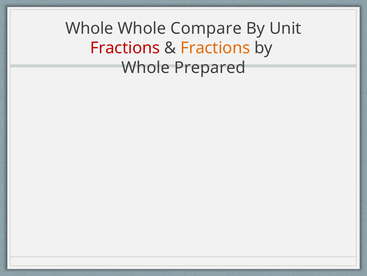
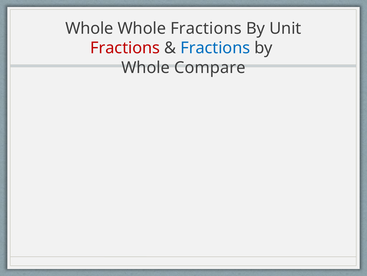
Whole Compare: Compare -> Fractions (206, 28)
Fractions colour: orange -> blue (215, 48)
Prepared: Prepared -> Compare (210, 67)
